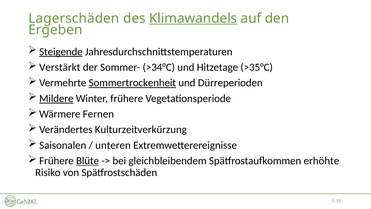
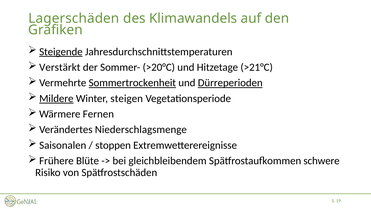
Klimawandels underline: present -> none (193, 18)
Ergeben: Ergeben -> Grafiken (55, 30)
>34°C: >34°C -> >20°C (159, 67)
>35°C: >35°C -> >21°C (257, 67)
Dürreperioden underline: none -> present (230, 83)
Winter frühere: frühere -> steigen (127, 98)
Kulturzeitverkürzung: Kulturzeitverkürzung -> Niederschlagsmenge (141, 129)
unteren: unteren -> stoppen (113, 145)
Blüte underline: present -> none (88, 161)
erhöhte: erhöhte -> schwere (322, 161)
